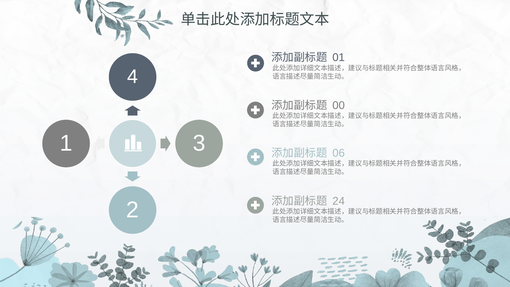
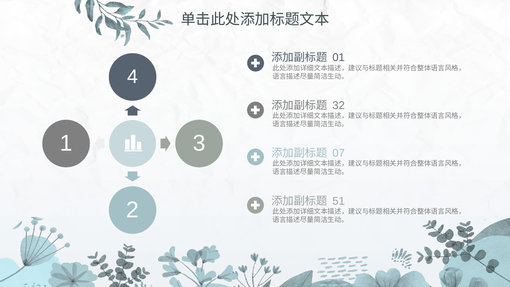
00: 00 -> 32 (339, 105)
06: 06 -> 07 (339, 153)
24: 24 -> 51 (339, 201)
